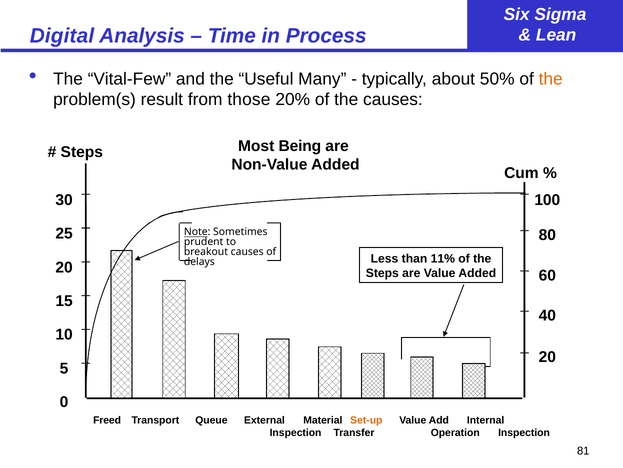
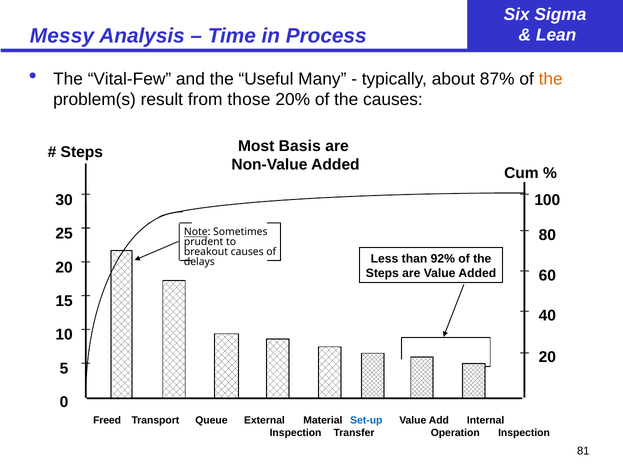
Digital: Digital -> Messy (62, 36)
50%: 50% -> 87% (497, 79)
Being: Being -> Basis (300, 146)
11%: 11% -> 92% (443, 258)
Set-up colour: orange -> blue (366, 420)
